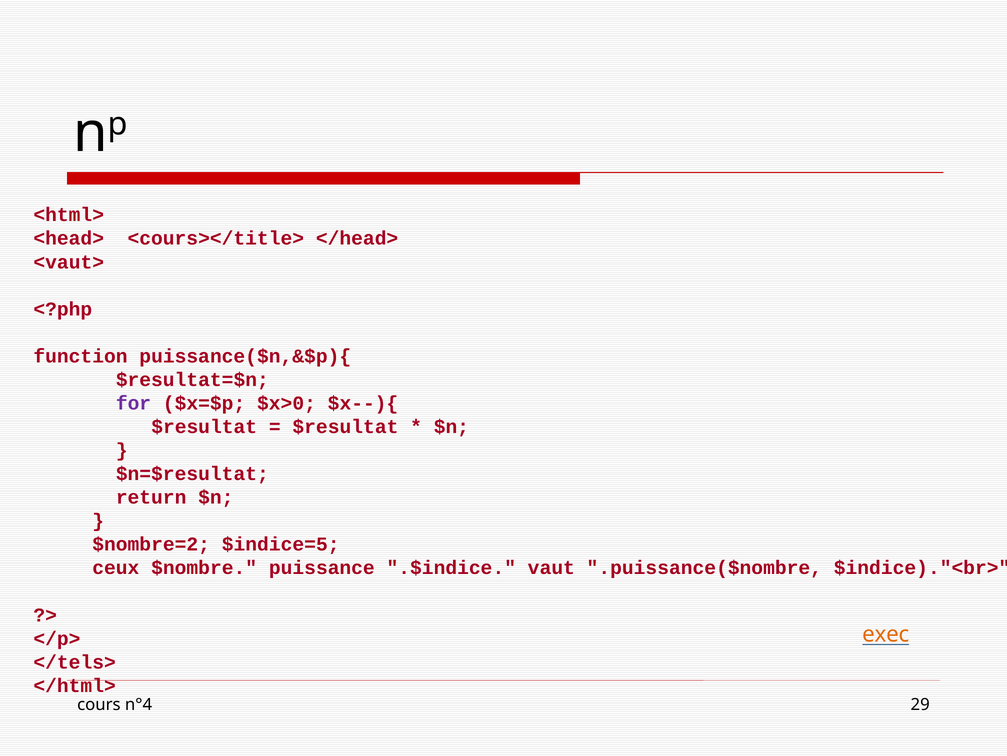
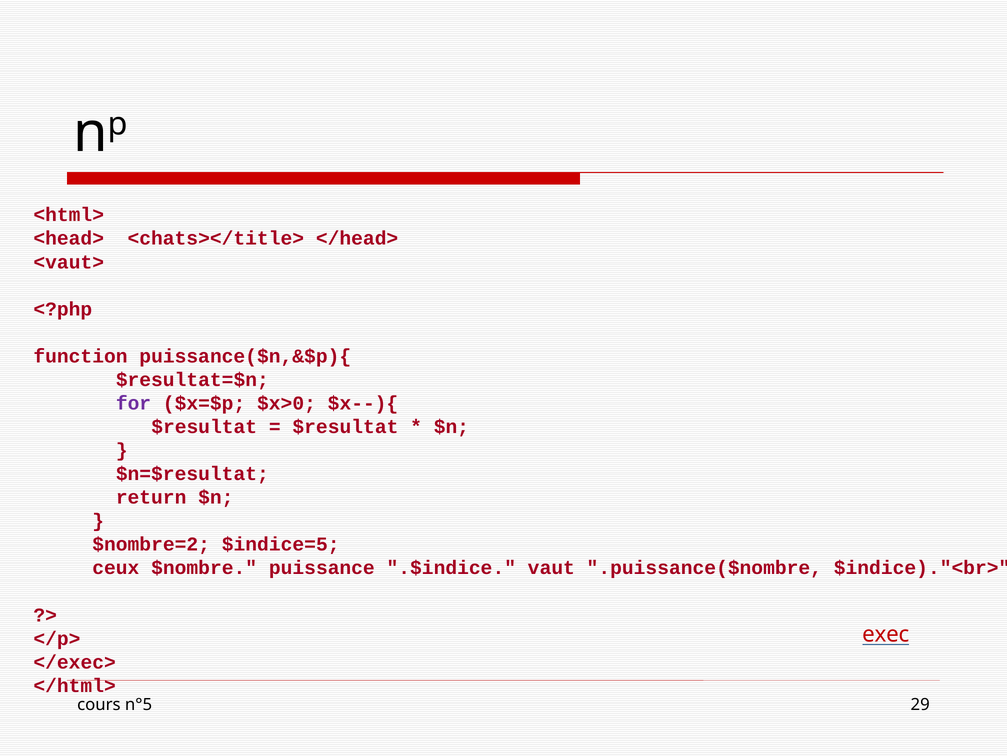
<cours></title>: <cours></title> -> <chats></title> (216, 238)
exec colour: orange -> red (886, 634)
</tels>: </tels> -> </exec> (75, 661)
n°4: n°4 -> n°5 (139, 704)
